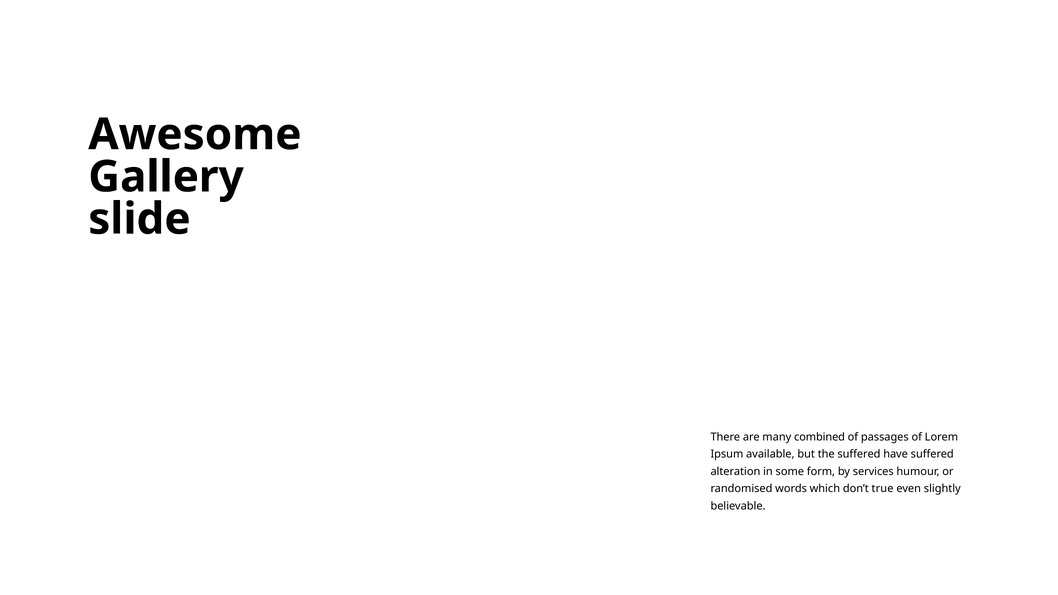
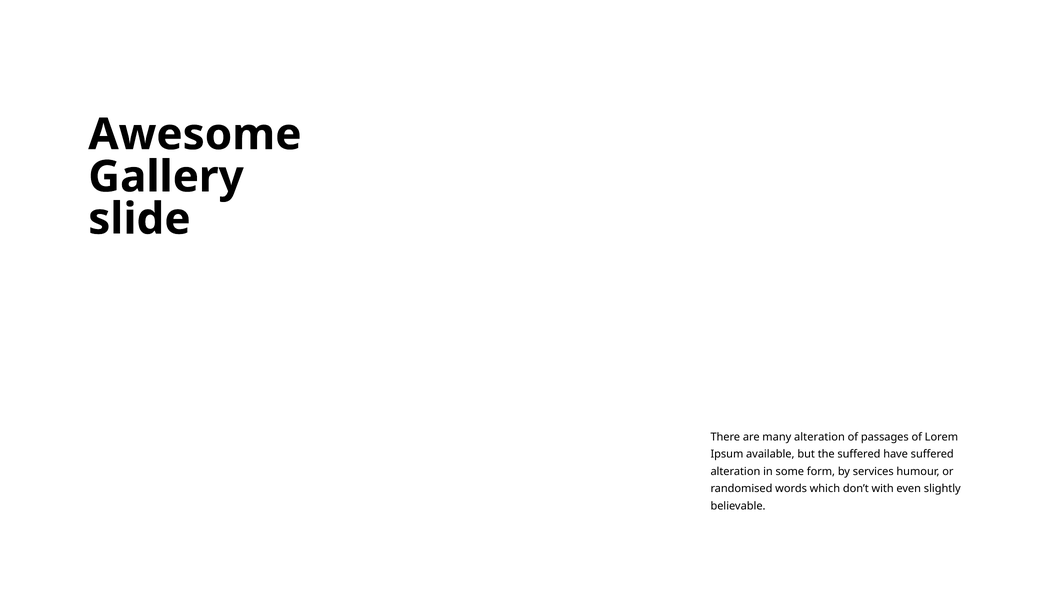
many combined: combined -> alteration (819, 437)
true: true -> with (883, 489)
